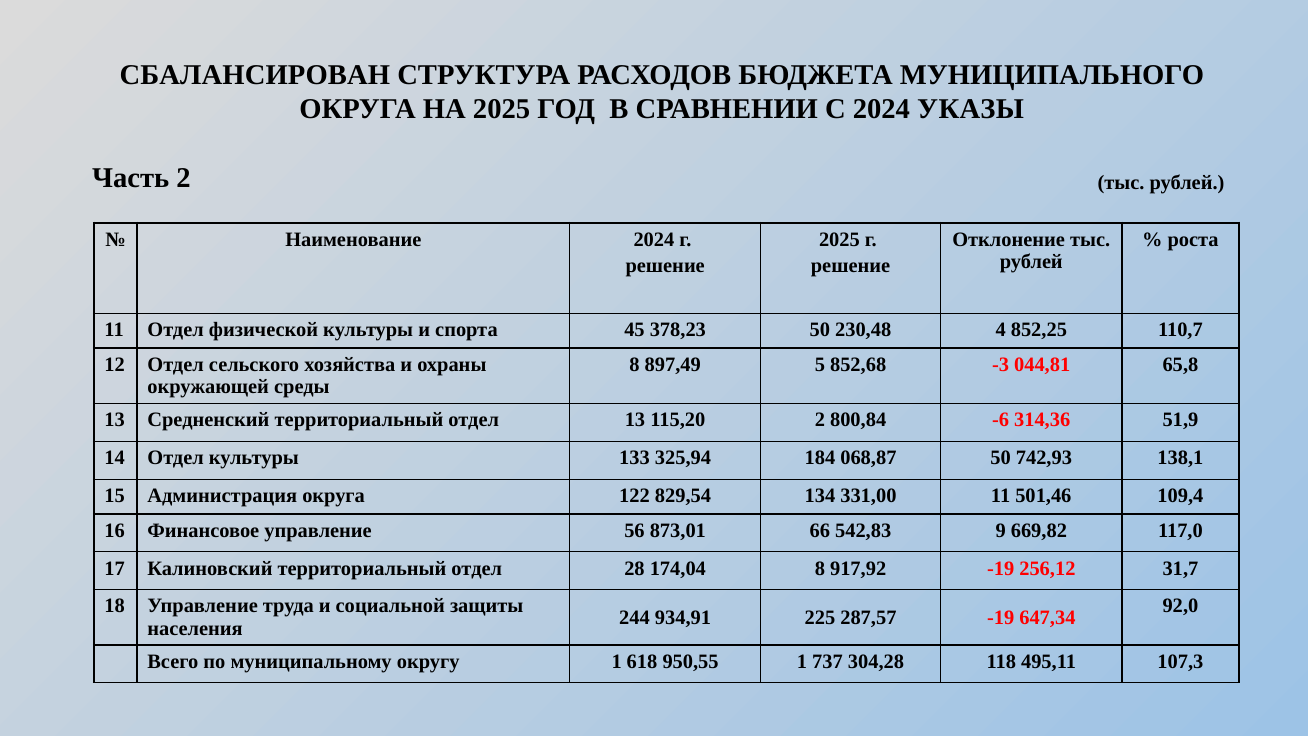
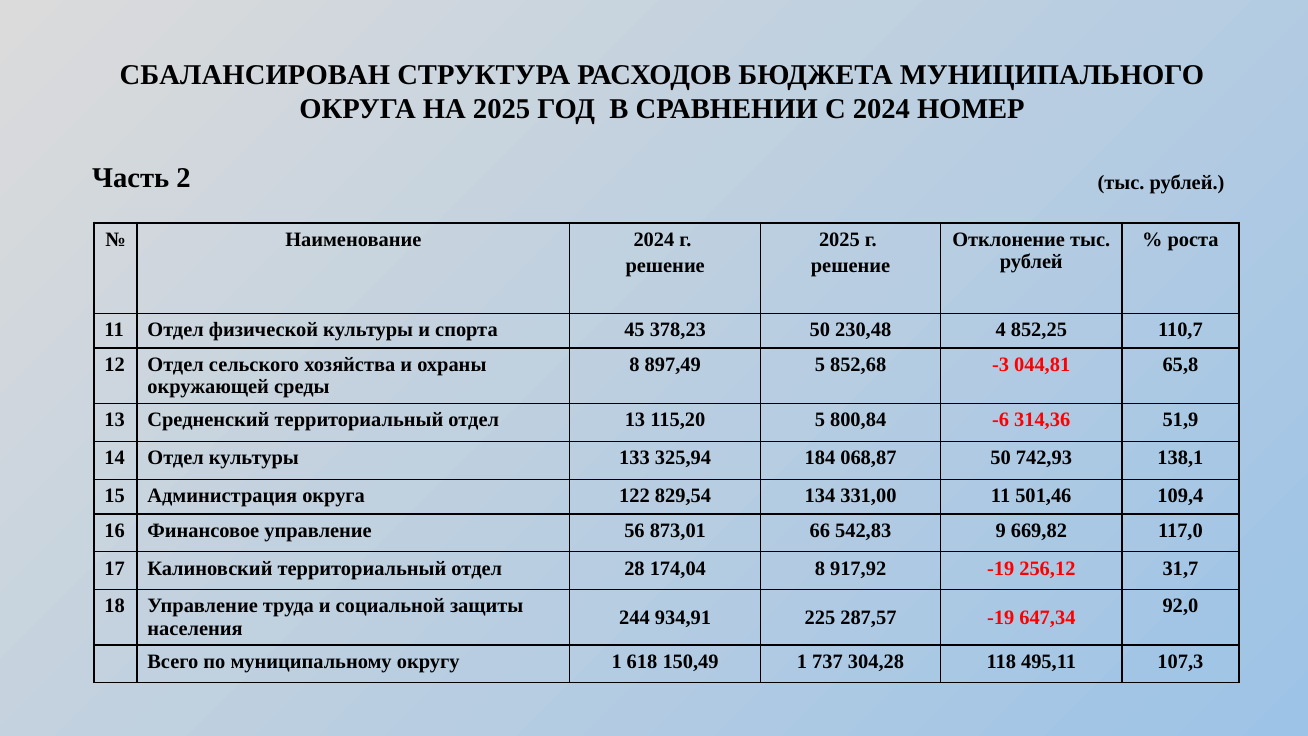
УКАЗЫ: УКАЗЫ -> НОМЕР (971, 109)
115,20 2: 2 -> 5 (820, 420)
950,55: 950,55 -> 150,49 (691, 661)
